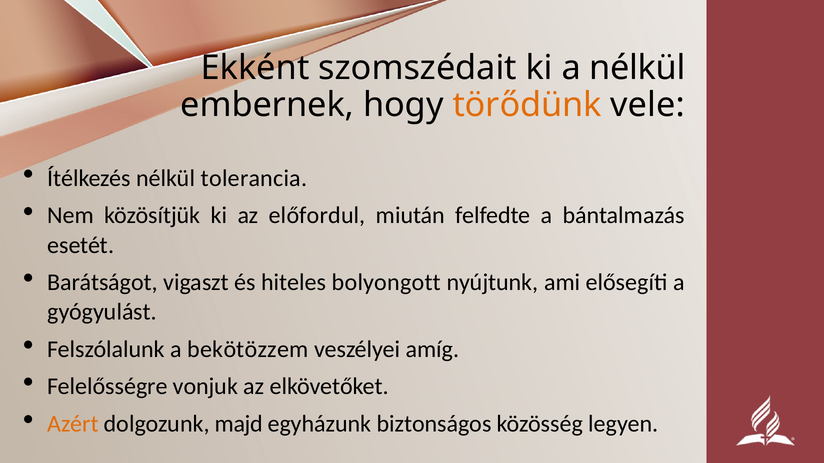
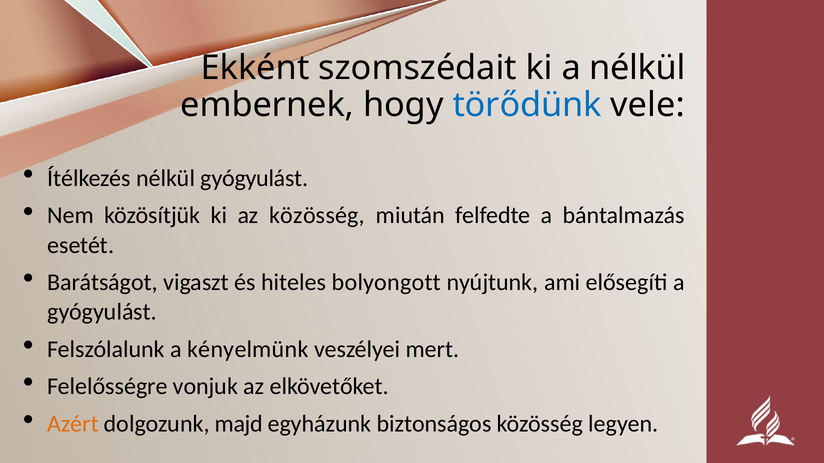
törődünk colour: orange -> blue (527, 105)
nélkül tolerancia: tolerancia -> gyógyulást (254, 178)
az előfordul: előfordul -> közösség (317, 216)
bekötözzem: bekötözzem -> kényelmünk (248, 350)
amíg: amíg -> mert (433, 350)
